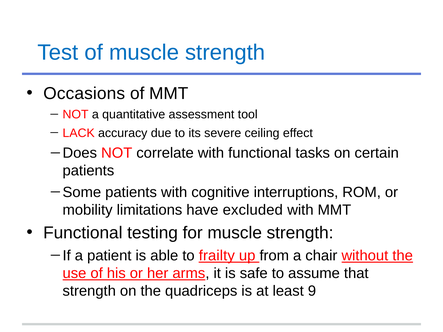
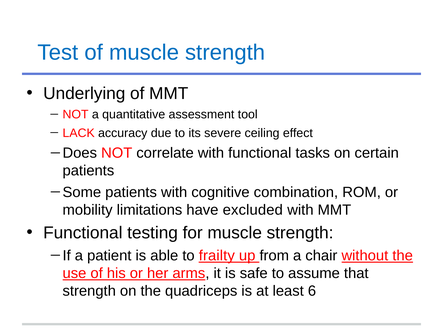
Occasions: Occasions -> Underlying (84, 94)
interruptions: interruptions -> combination (296, 192)
9: 9 -> 6 (312, 291)
